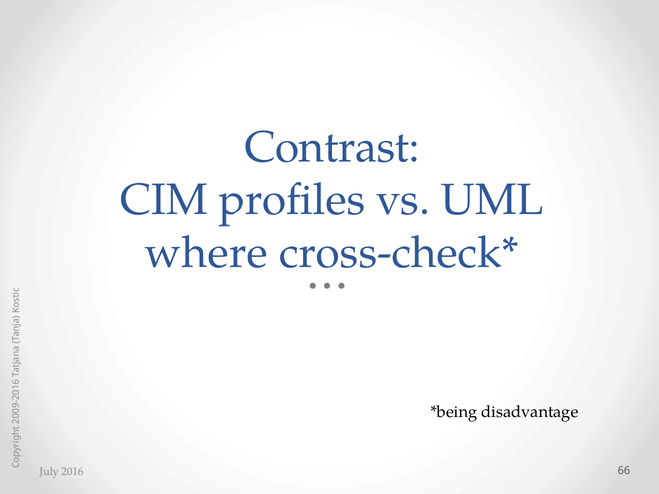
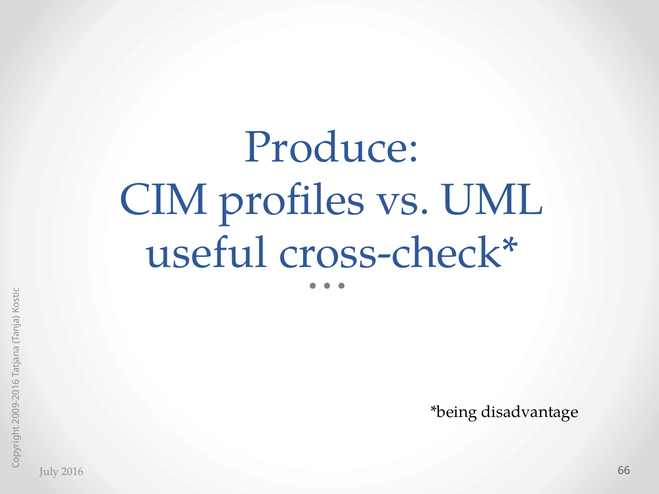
Contrast: Contrast -> Produce (332, 147)
where: where -> useful (206, 253)
